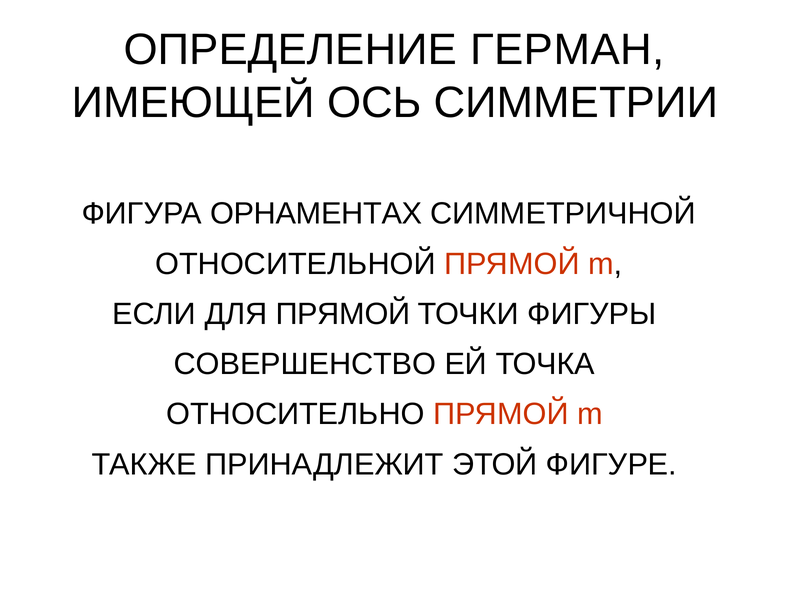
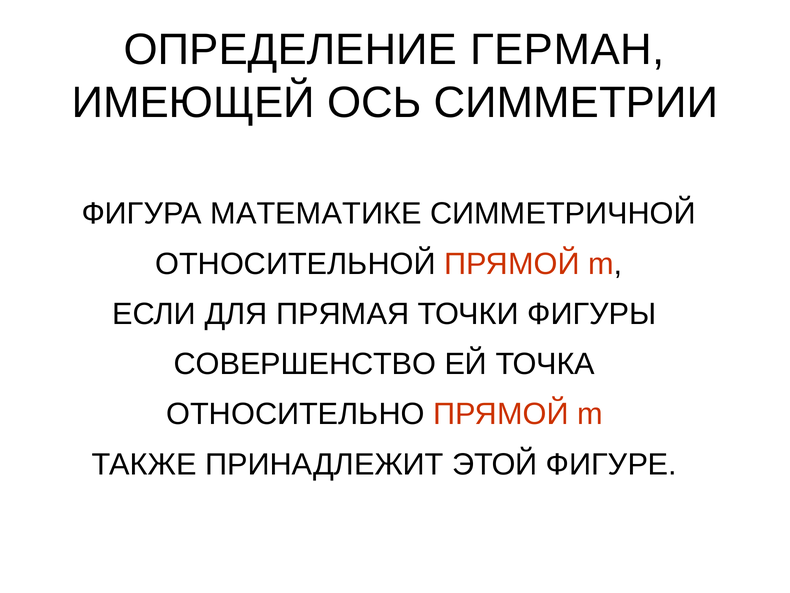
ОРНАМЕНТАХ: ОРНАМЕНТАХ -> МАТЕМАТИКЕ (316, 214)
ДЛЯ ПРЯМОЙ: ПРЯМОЙ -> ПРЯМАЯ (343, 314)
